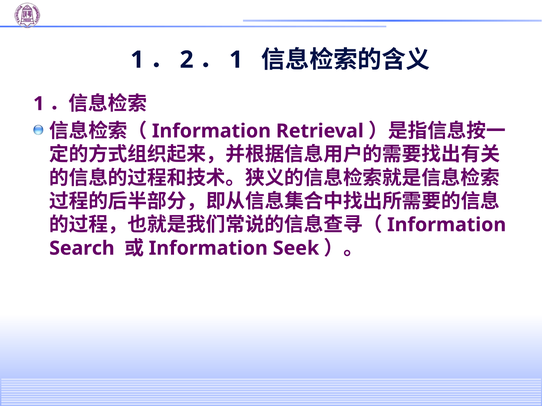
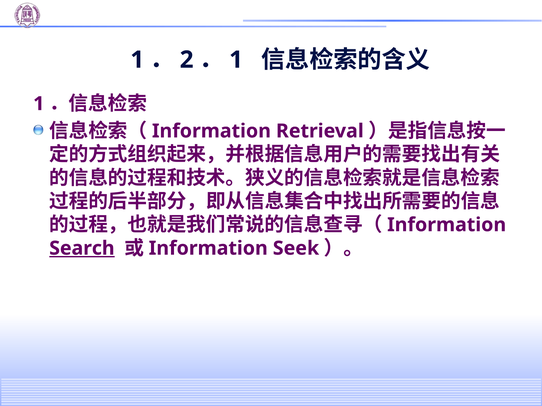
Search underline: none -> present (82, 249)
